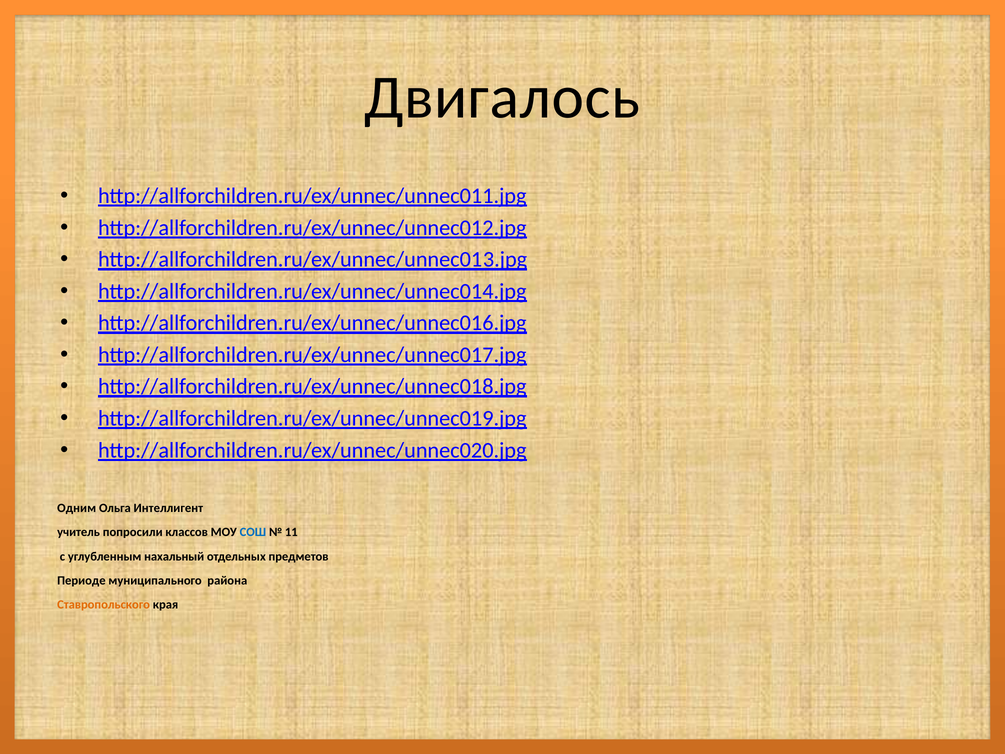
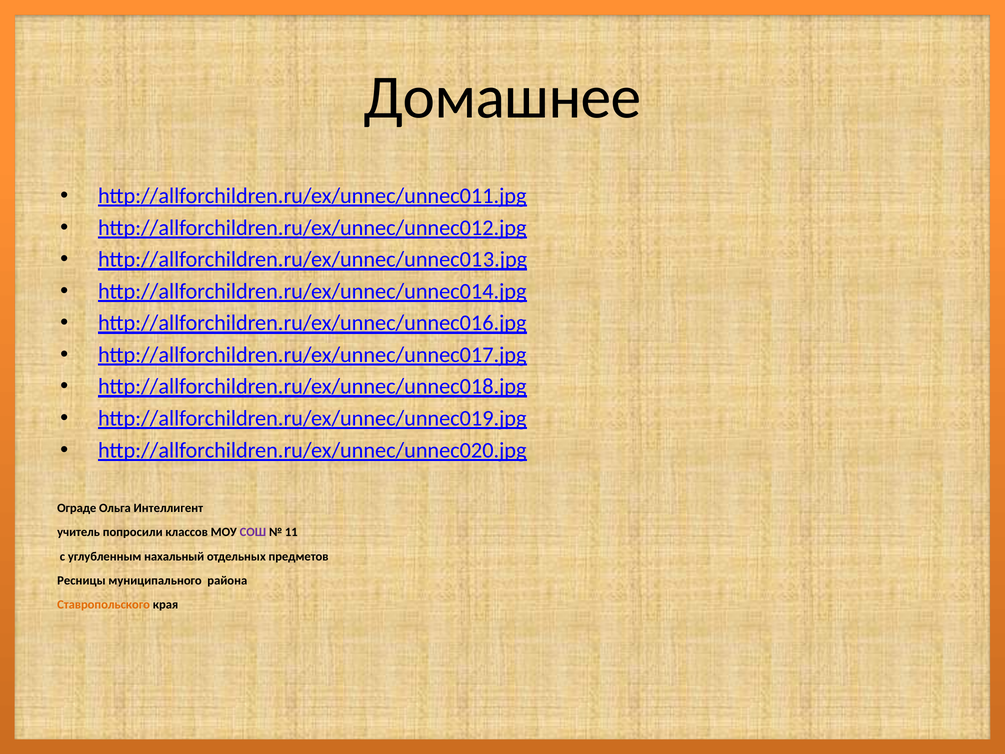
Двигалось: Двигалось -> Домашнее (503, 97)
Одним: Одним -> Ограде (77, 508)
СОШ colour: blue -> purple (253, 532)
Периоде: Периоде -> Ресницы (81, 580)
